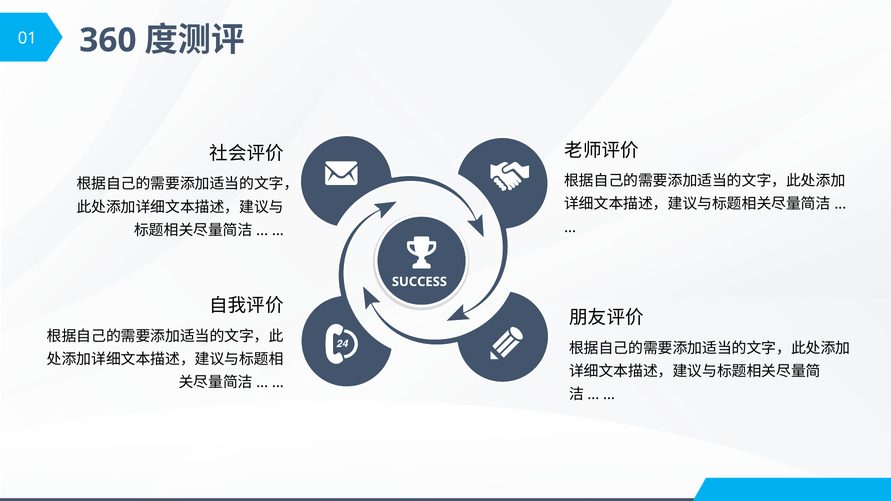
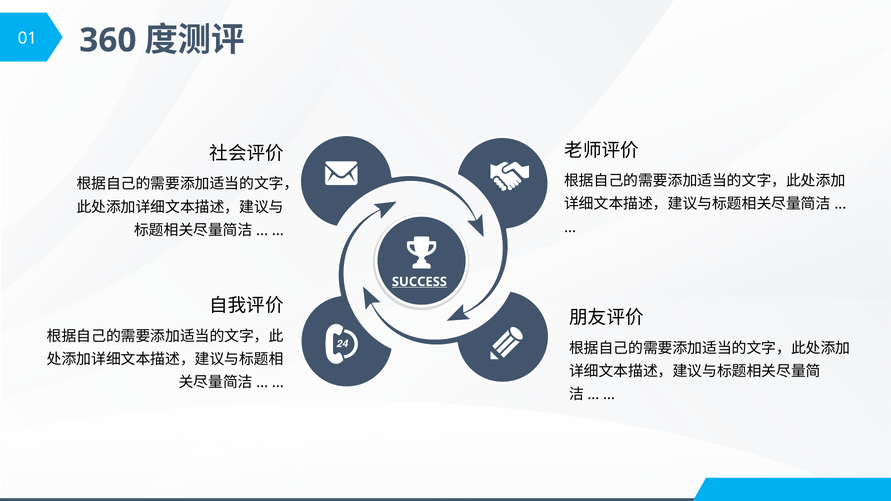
SUCCESS underline: none -> present (419, 282)
